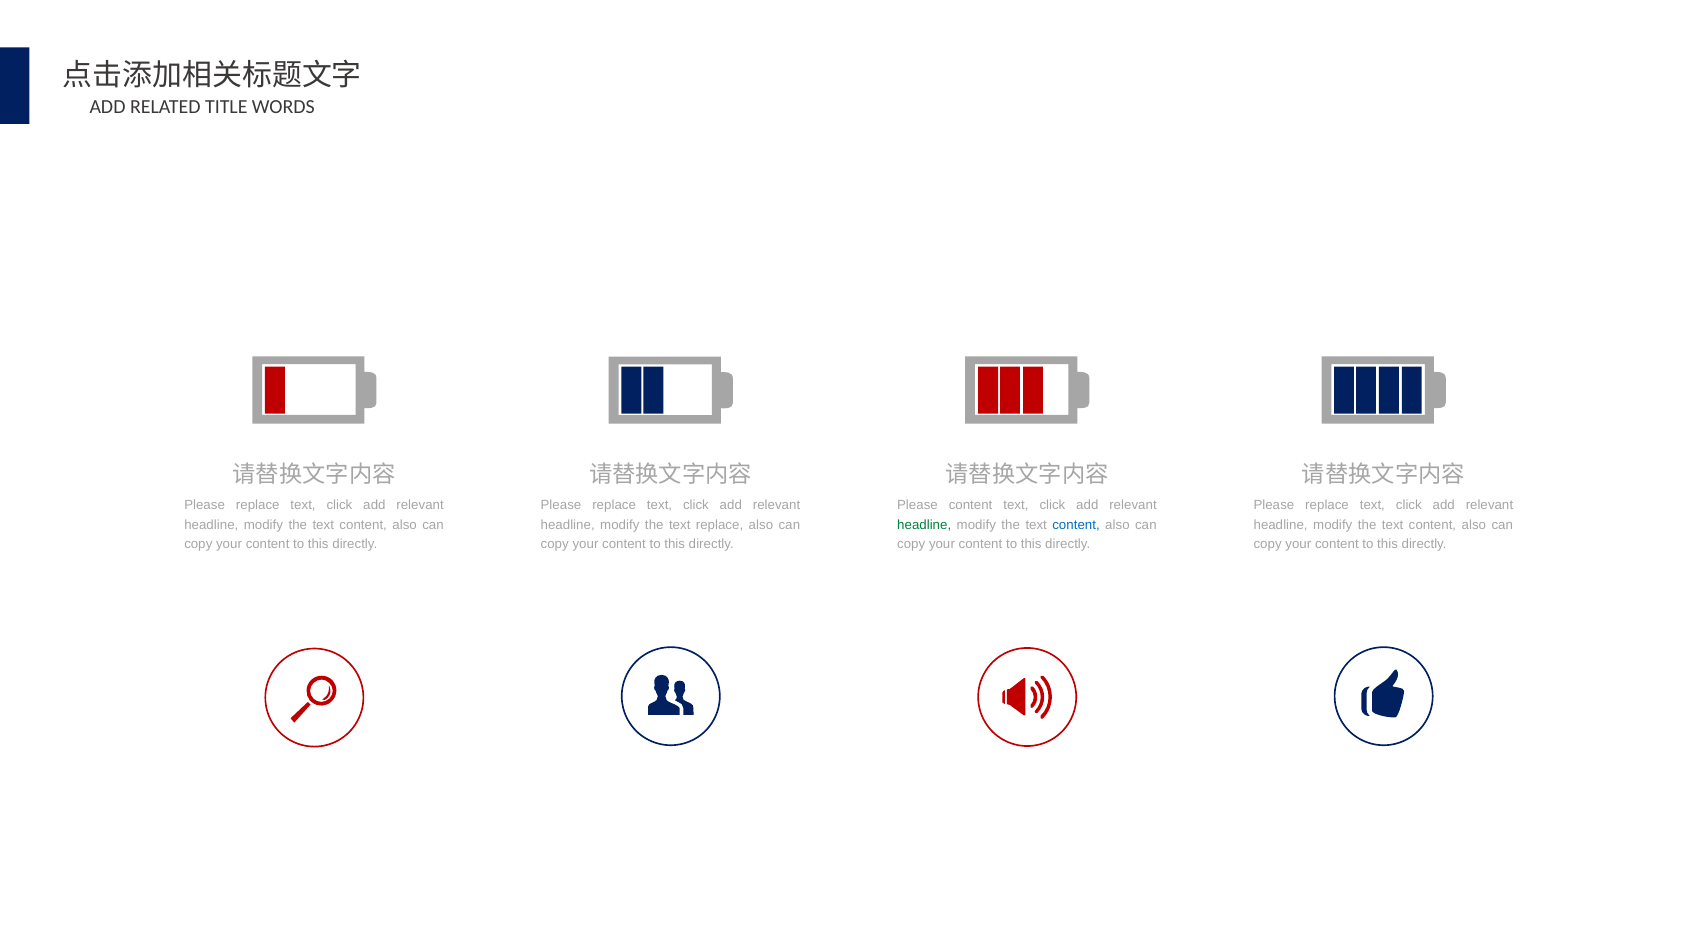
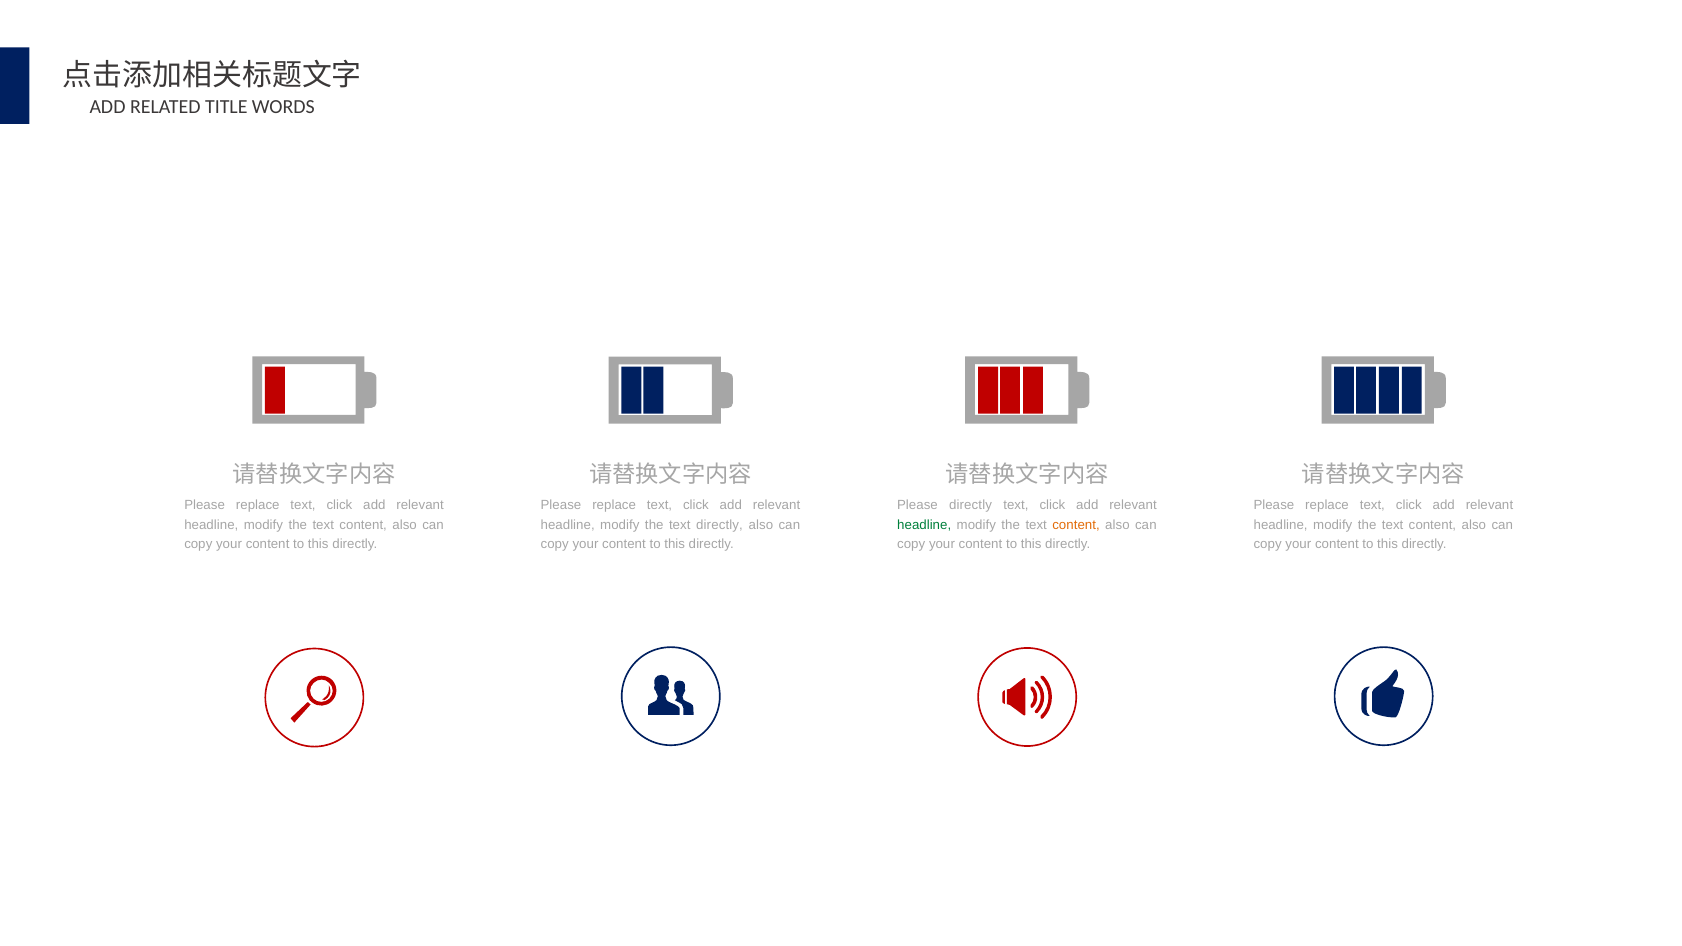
Please content: content -> directly (971, 506)
text replace: replace -> directly (719, 525)
content colour: blue -> orange (1076, 525)
